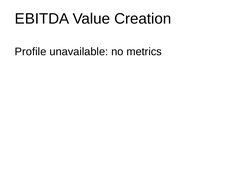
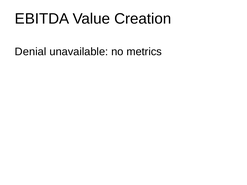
Profile: Profile -> Denial (31, 52)
